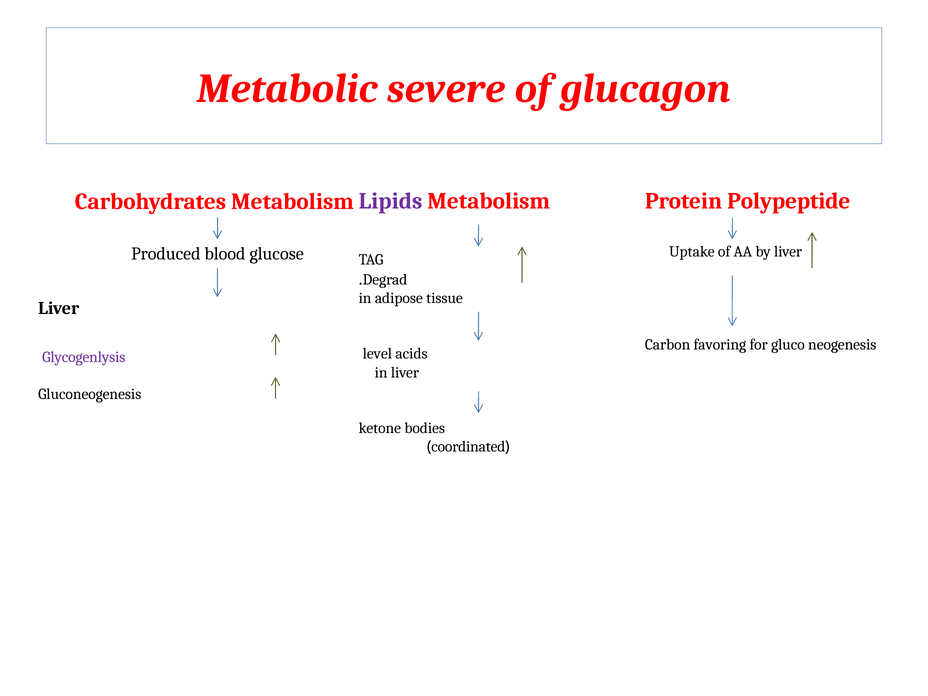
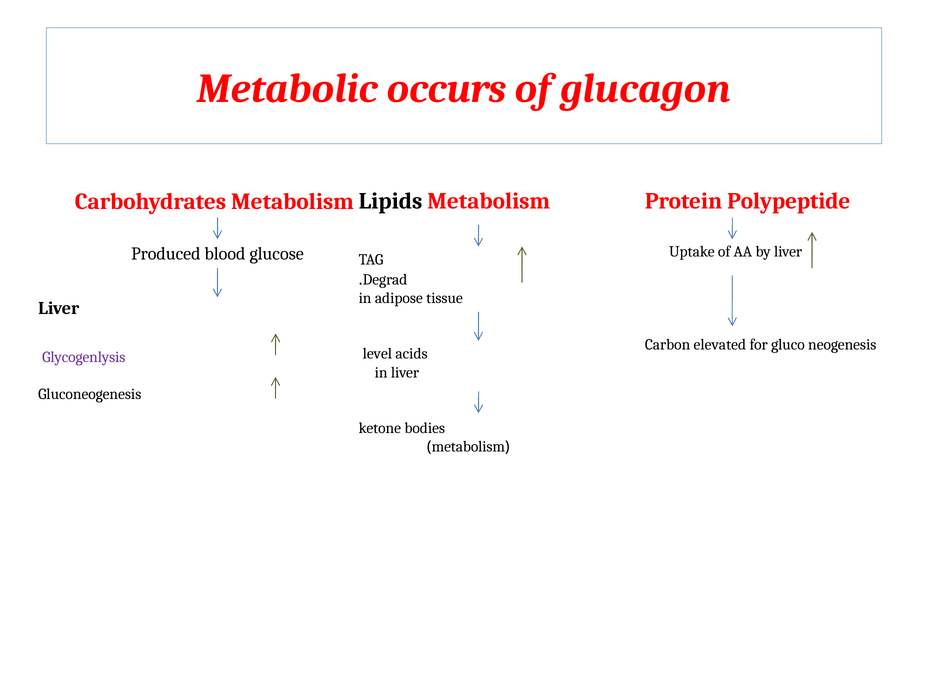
severe: severe -> occurs (447, 89)
Lipids colour: purple -> black (390, 201)
favoring: favoring -> elevated (720, 345)
coordinated: coordinated -> metabolism (468, 447)
